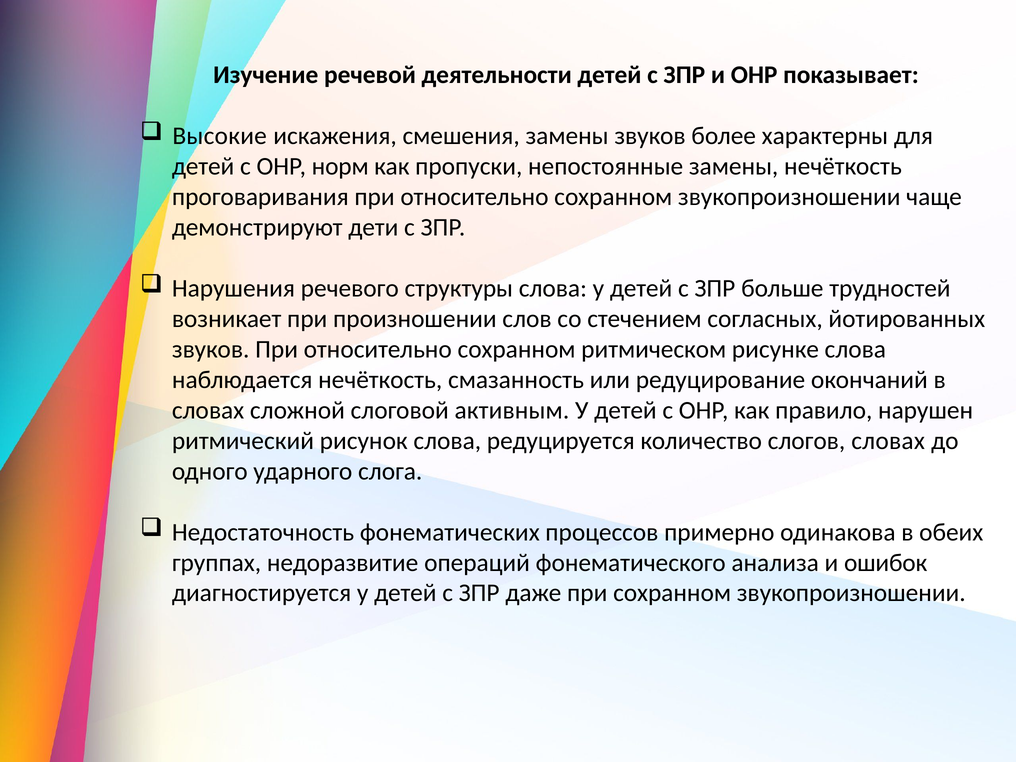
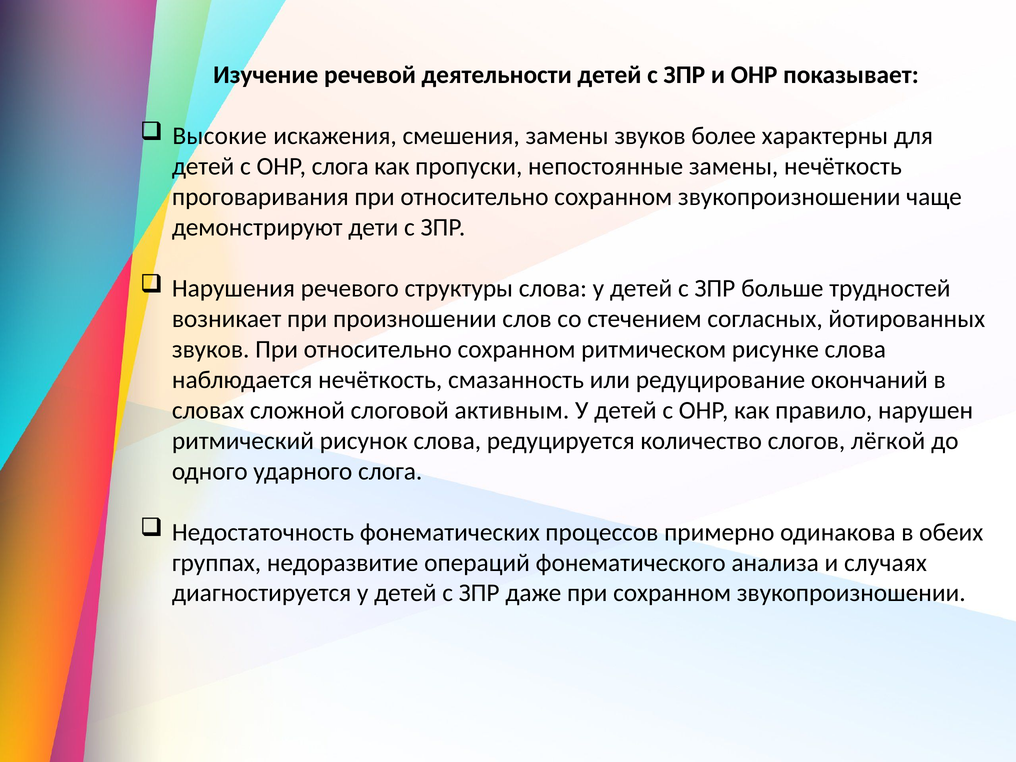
ОНР норм: норм -> слога (340, 166)
слогов словах: словах -> лёгкой (888, 441)
ошибок: ошибок -> случаях (885, 563)
